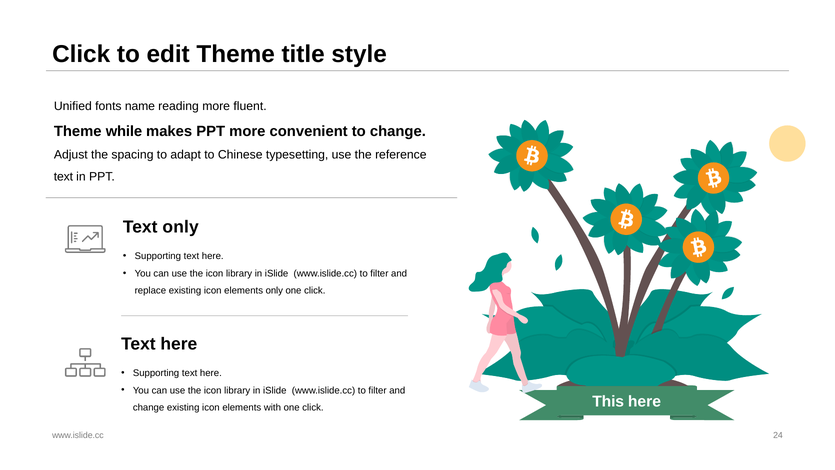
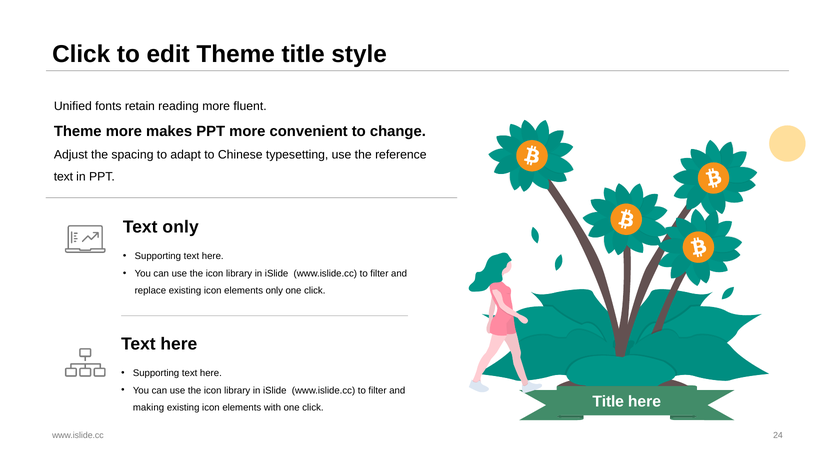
name: name -> retain (140, 106)
Theme while: while -> more (124, 131)
This: This -> Title (608, 401)
change: change -> making (149, 407)
